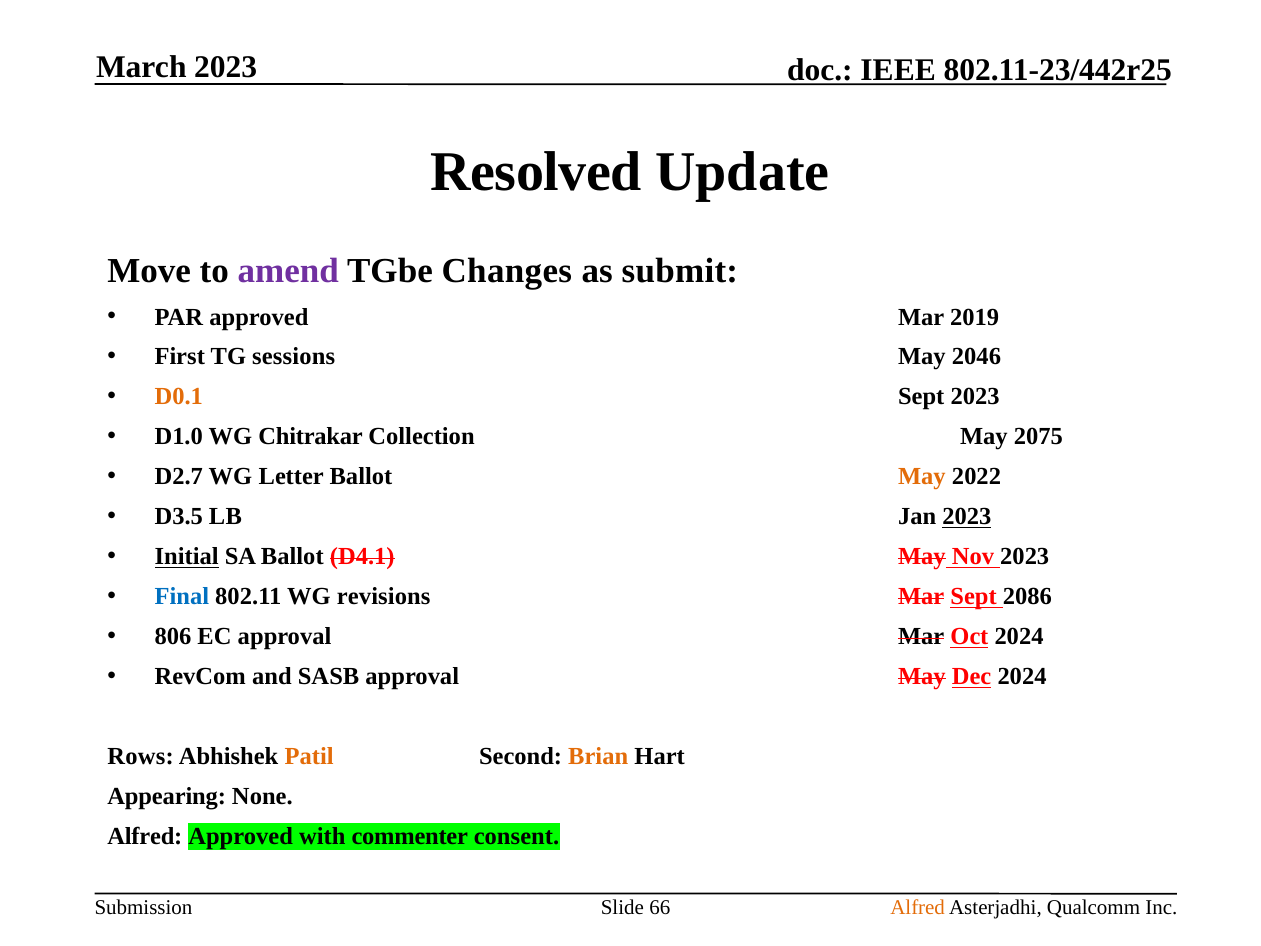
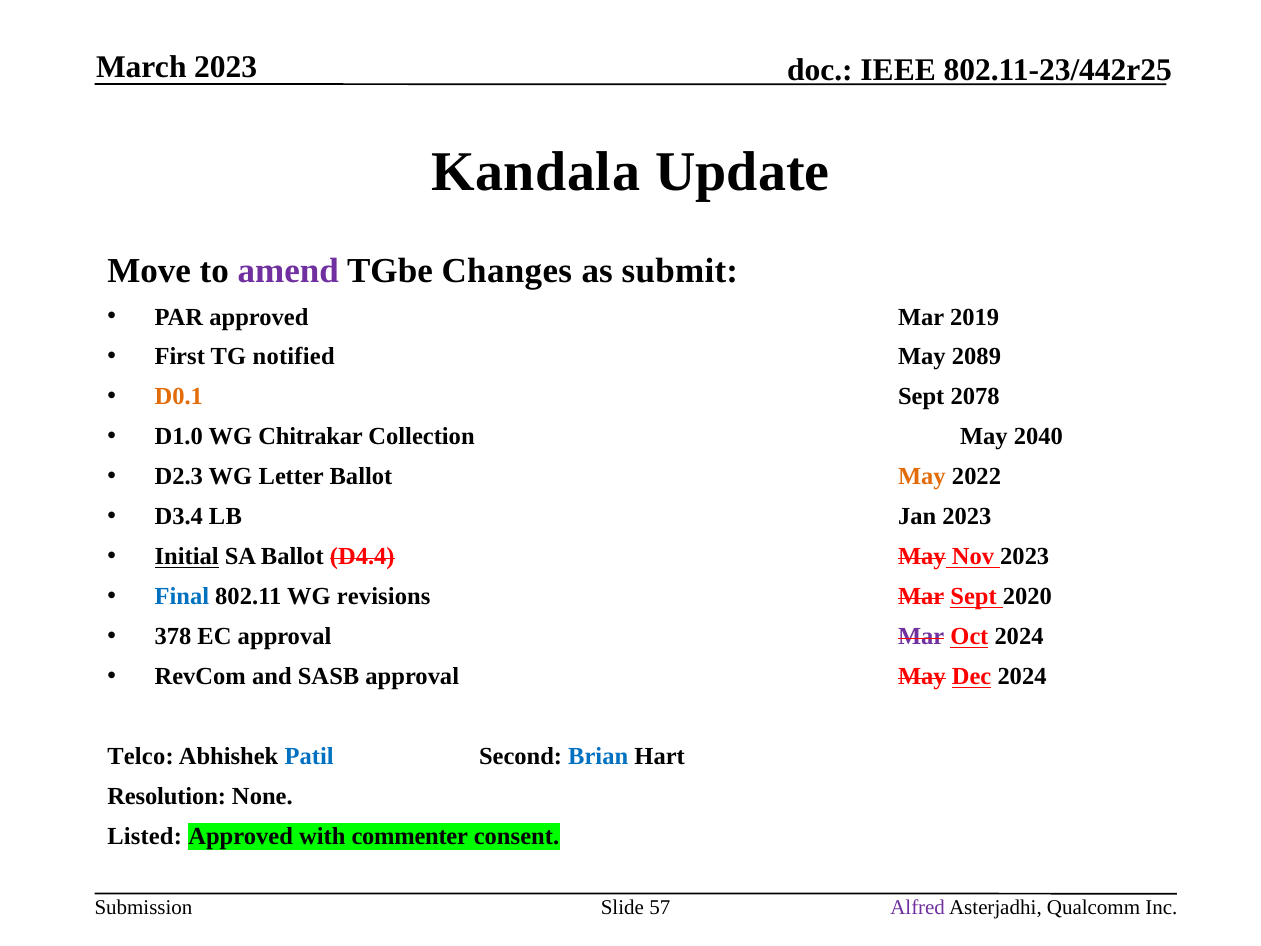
Resolved: Resolved -> Kandala (536, 172)
sessions: sessions -> notified (294, 357)
2046: 2046 -> 2089 (976, 357)
Sept 2023: 2023 -> 2078 (975, 397)
2075: 2075 -> 2040 (1038, 437)
D2.7: D2.7 -> D2.3 (179, 477)
D3.5: D3.5 -> D3.4 (179, 517)
2023 underline: present -> none (967, 517)
D4.1: D4.1 -> D4.4 (362, 557)
2086: 2086 -> 2020 (1027, 597)
806: 806 -> 378 (173, 637)
Mar colour: black -> purple (921, 637)
Rows: Rows -> Telco (141, 756)
Patil colour: orange -> blue (309, 756)
Brian colour: orange -> blue (598, 756)
Appearing: Appearing -> Resolution (167, 796)
Alfred: Alfred -> Listed (145, 836)
66: 66 -> 57 (660, 907)
Alfred colour: orange -> purple (918, 907)
